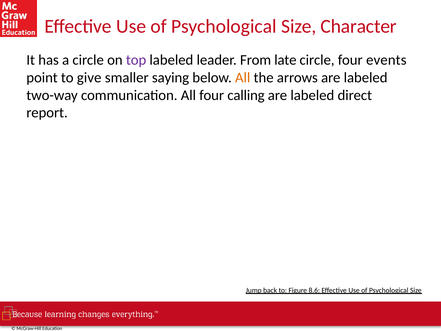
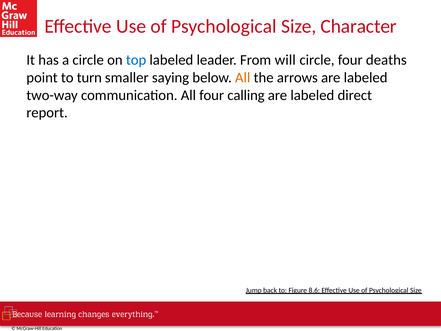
top colour: purple -> blue (136, 60)
late: late -> will (285, 60)
events: events -> deaths (386, 60)
give: give -> turn (89, 77)
